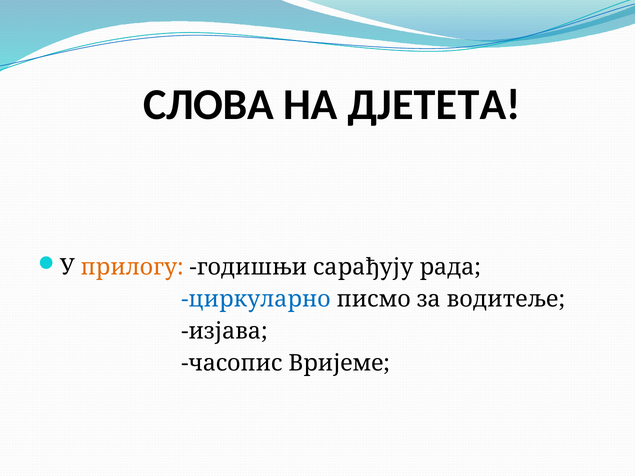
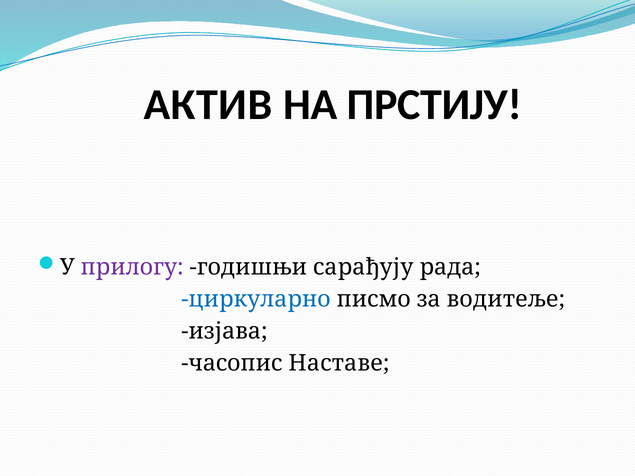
СЛОВА: СЛОВА -> АКТИВ (208, 105)
ДЈЕТЕТА: ДЈЕТЕТА -> ПРСТИЈУ (434, 105)
прилогу colour: orange -> purple (132, 267)
Вријеме: Вријеме -> Наставе (339, 363)
